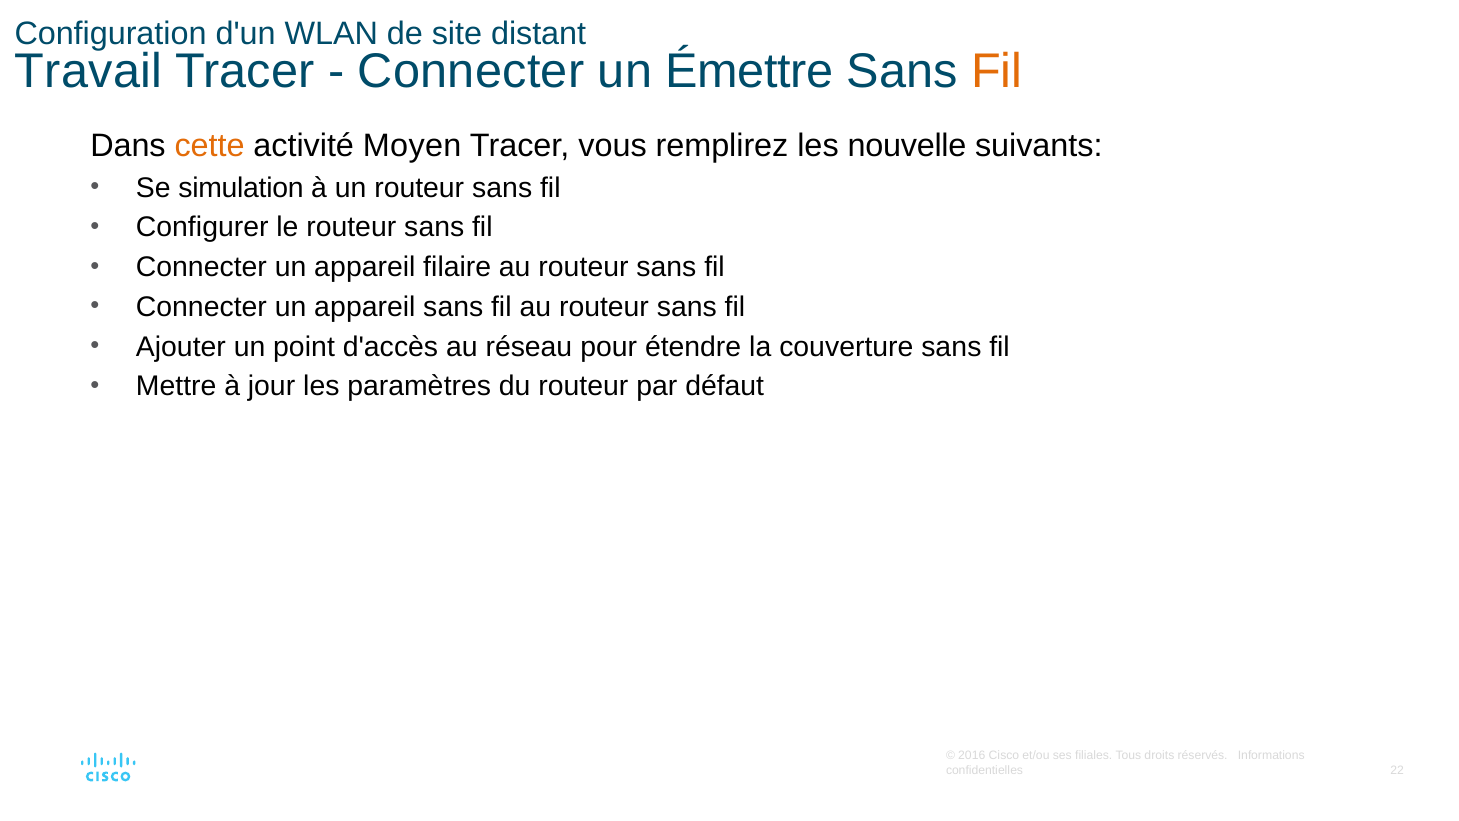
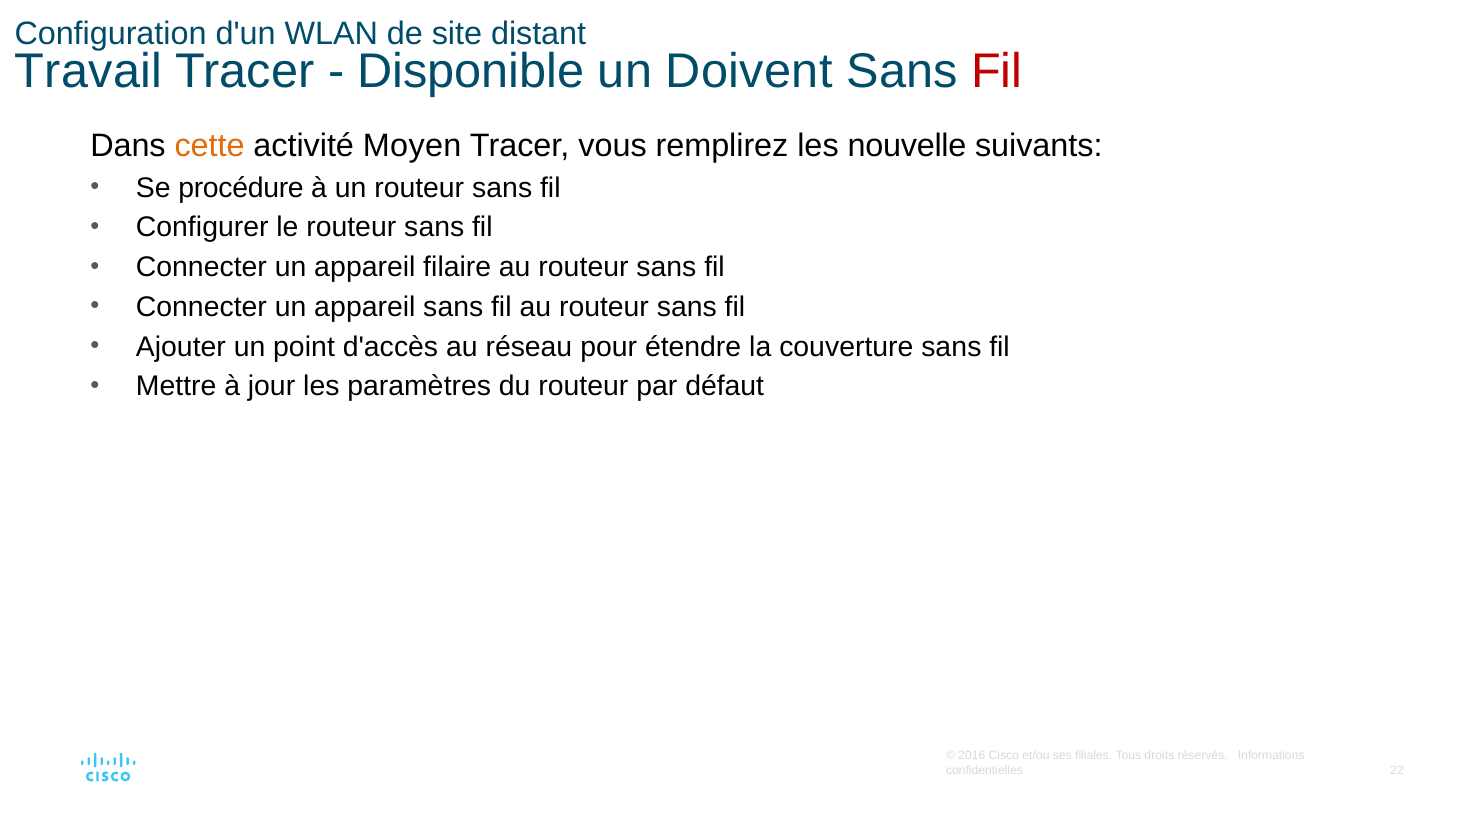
Connecter: Connecter -> Disponible (471, 72)
Émettre: Émettre -> Doivent (749, 72)
Fil colour: orange -> red (997, 72)
simulation: simulation -> procédure (241, 188)
